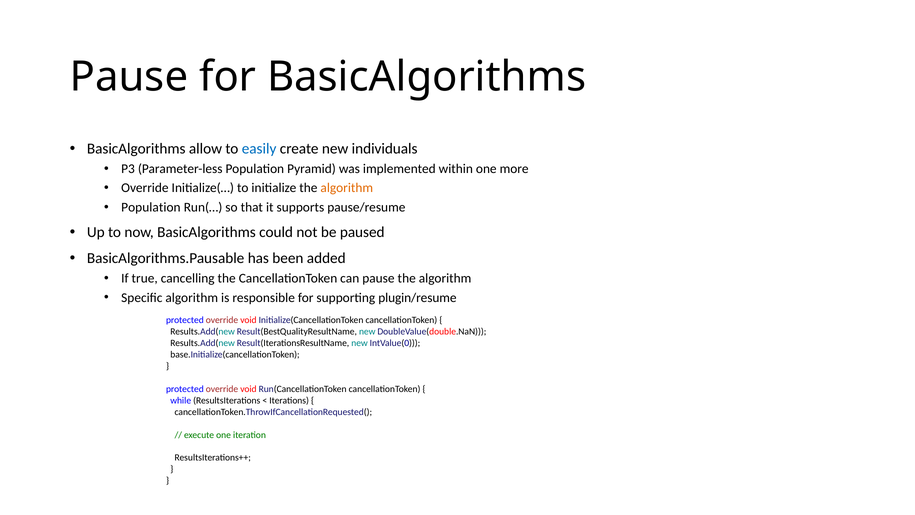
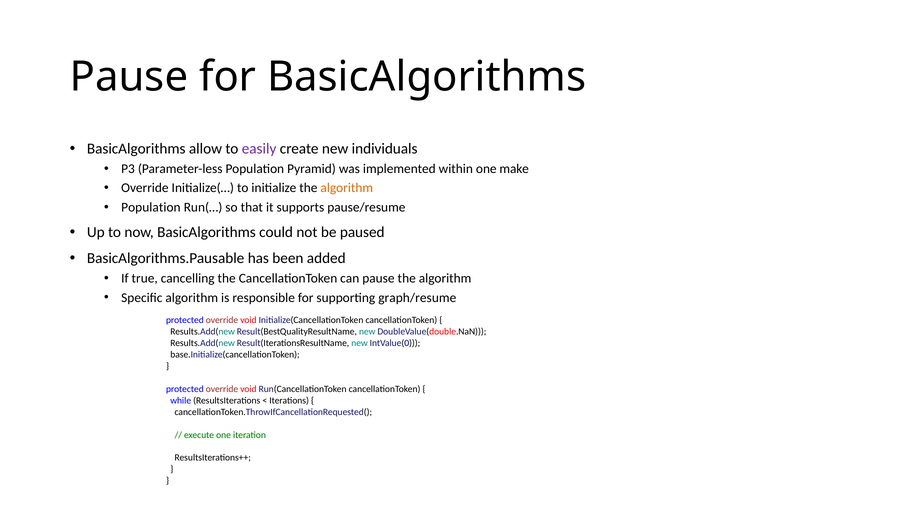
easily colour: blue -> purple (259, 149)
more: more -> make (514, 169)
plugin/resume: plugin/resume -> graph/resume (417, 297)
